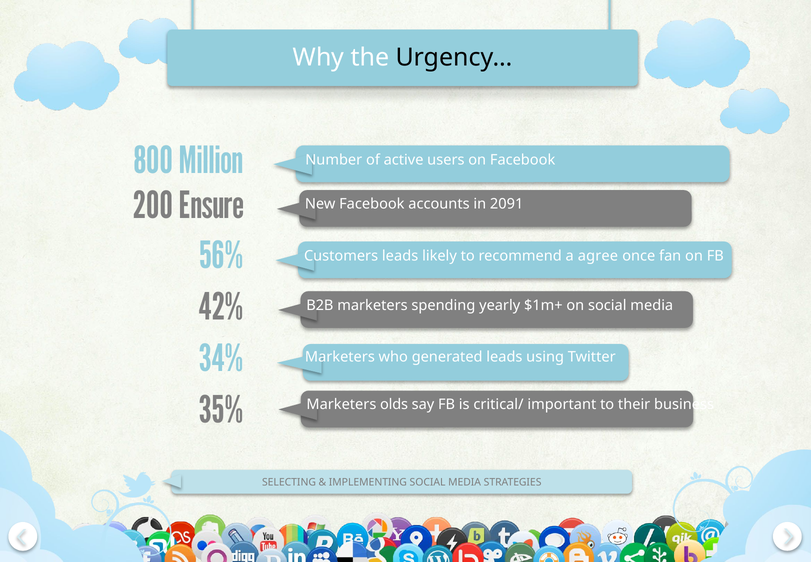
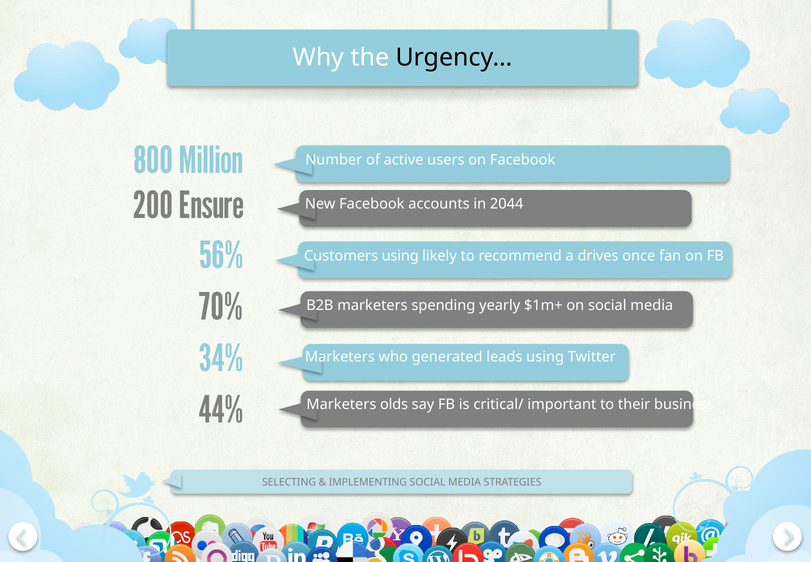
2091: 2091 -> 2044 (507, 204)
Customers leads: leads -> using (400, 256)
agree: agree -> drives (598, 256)
42%: 42% -> 70% (221, 307)
35%: 35% -> 44% (221, 410)
